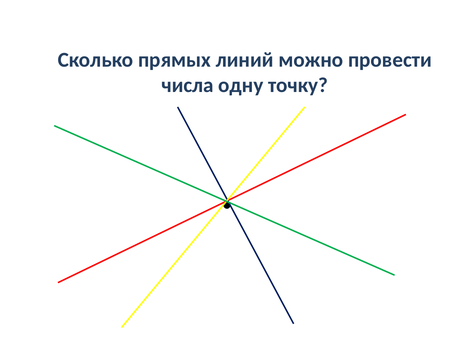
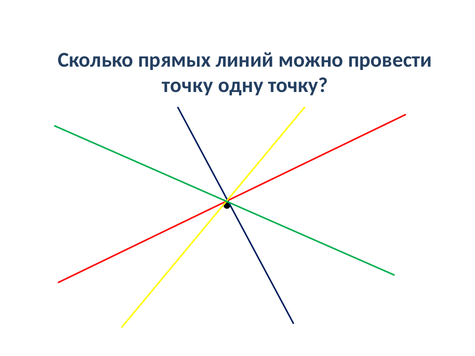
числа: числа -> точку (187, 85)
